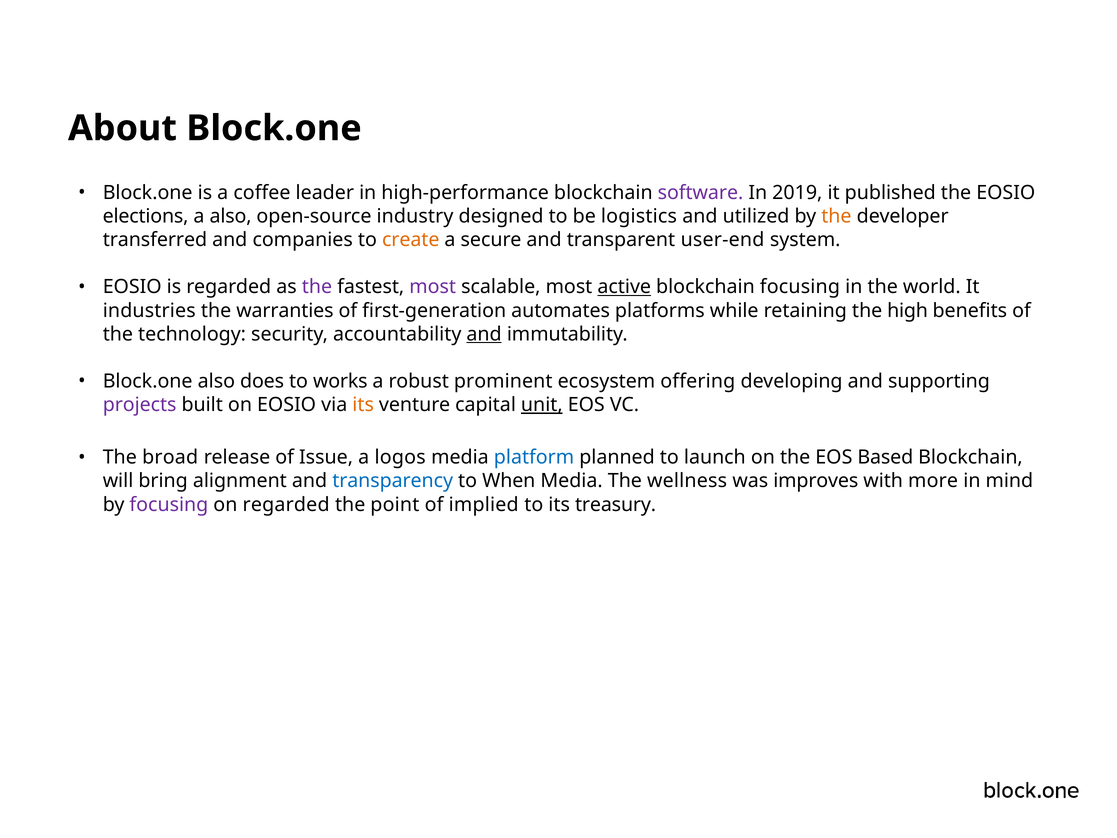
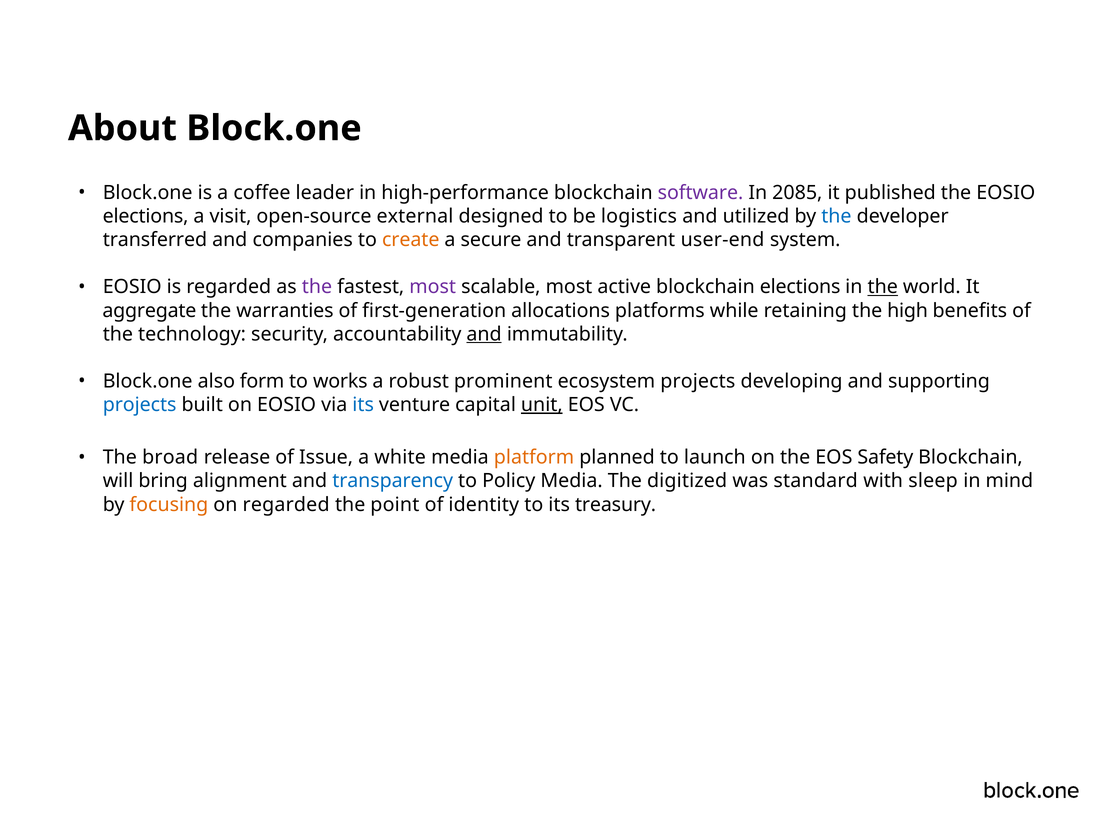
2019: 2019 -> 2085 (797, 193)
a also: also -> visit (230, 216)
industry: industry -> external (415, 216)
the colour: orange -> blue (836, 216)
active underline: present -> none (624, 287)
blockchain focusing: focusing -> elections (800, 287)
the underline: none -> present (883, 287)
industries: industries -> aggregate (149, 310)
automates: automates -> allocations (561, 310)
does: does -> form (262, 381)
ecosystem offering: offering -> projects (698, 381)
projects colour: purple -> blue (140, 405)
its colour: orange -> blue (363, 405)
logos: logos -> white (400, 457)
platform colour: blue -> orange (534, 457)
Based: Based -> Safety (885, 457)
When: When -> Policy (509, 481)
wellness: wellness -> digitized (687, 481)
improves: improves -> standard (816, 481)
more: more -> sleep (933, 481)
focusing colour: purple -> orange (169, 504)
implied: implied -> identity (484, 504)
